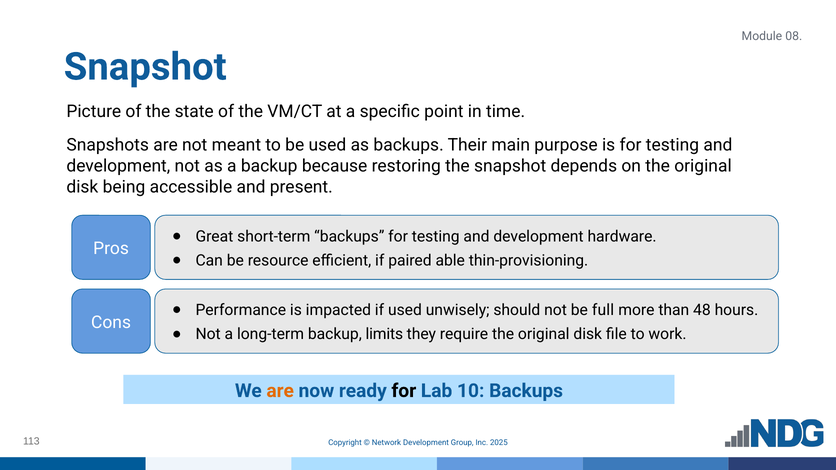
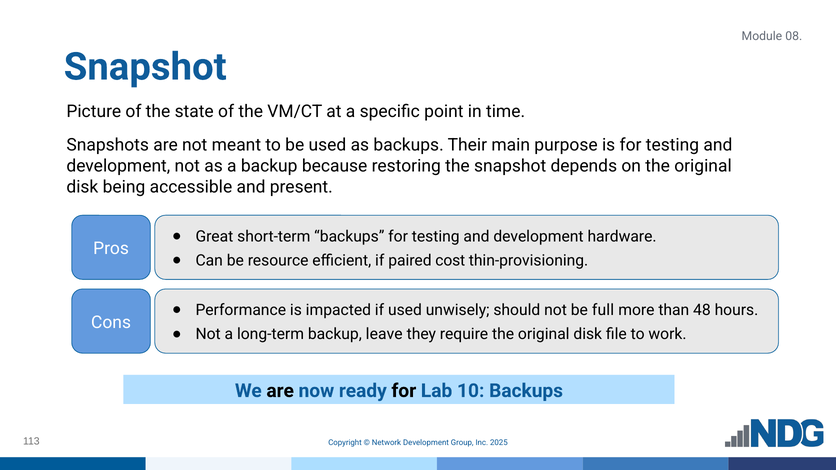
able: able -> cost (450, 261)
limits: limits -> leave (384, 334)
are colour: orange -> black (280, 391)
